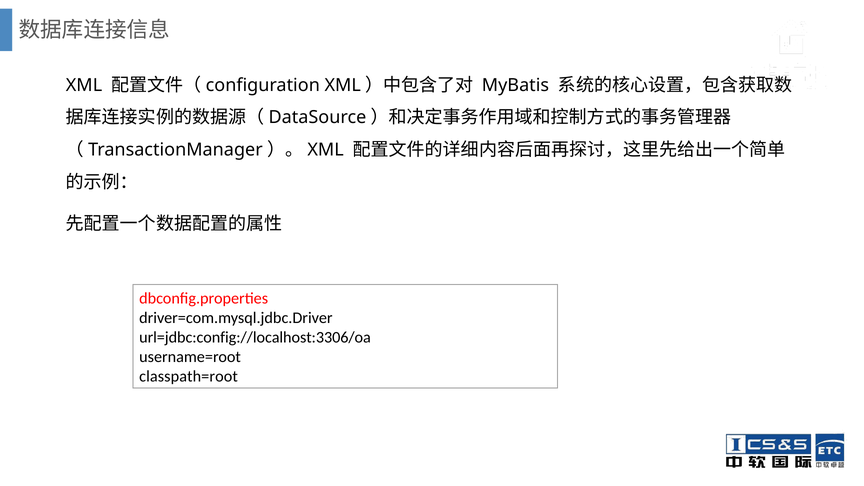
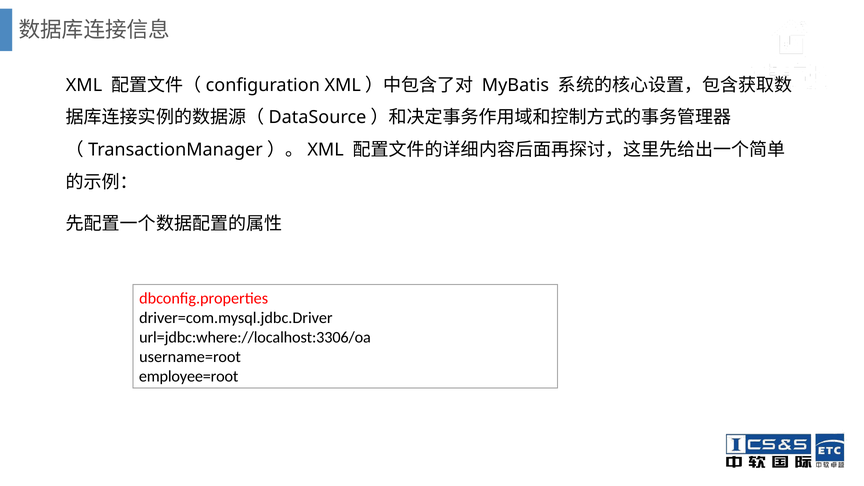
url=jdbc:config://localhost:3306/oa: url=jdbc:config://localhost:3306/oa -> url=jdbc:where://localhost:3306/oa (255, 337)
classpath=root: classpath=root -> employee=root (189, 376)
